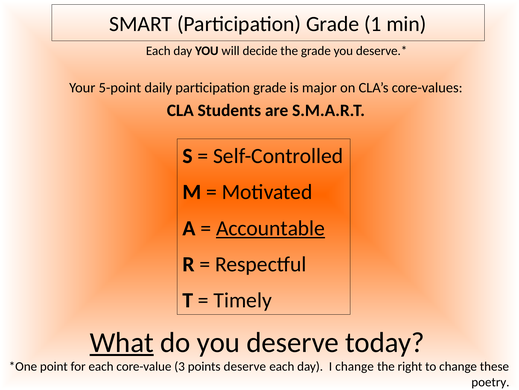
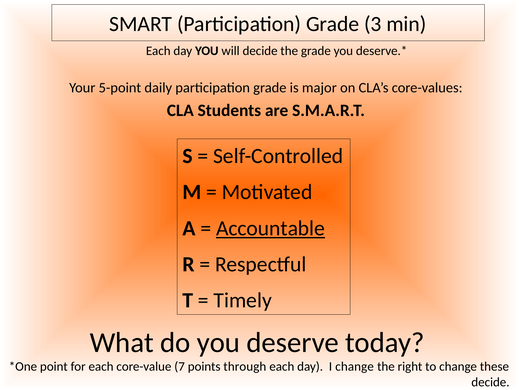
1: 1 -> 3 (373, 24)
What underline: present -> none (122, 342)
3: 3 -> 7 (180, 366)
points deserve: deserve -> through (245, 366)
poetry: poetry -> decide (490, 381)
